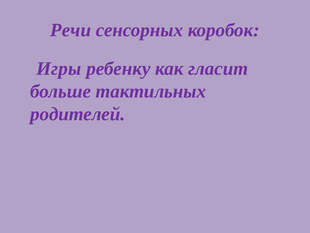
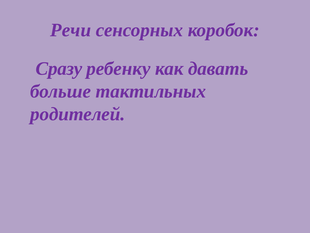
Игры: Игры -> Сразу (59, 68)
гласит: гласит -> давать (218, 68)
